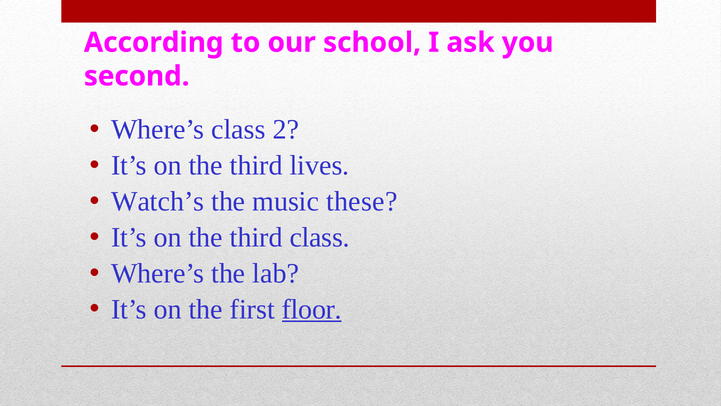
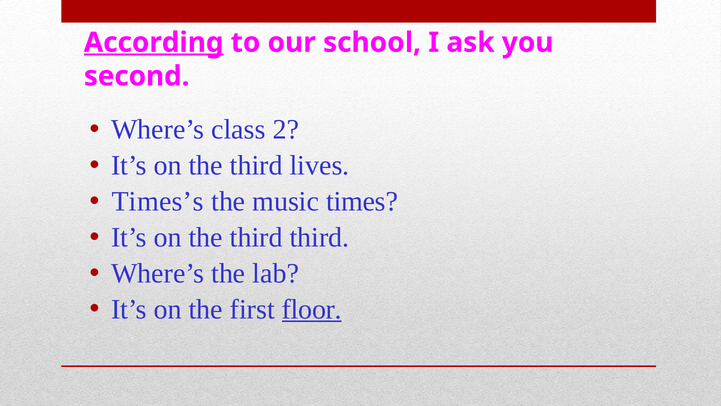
According underline: none -> present (154, 42)
Watch’s: Watch’s -> Times’s (158, 201)
these: these -> times (362, 201)
third class: class -> third (320, 237)
